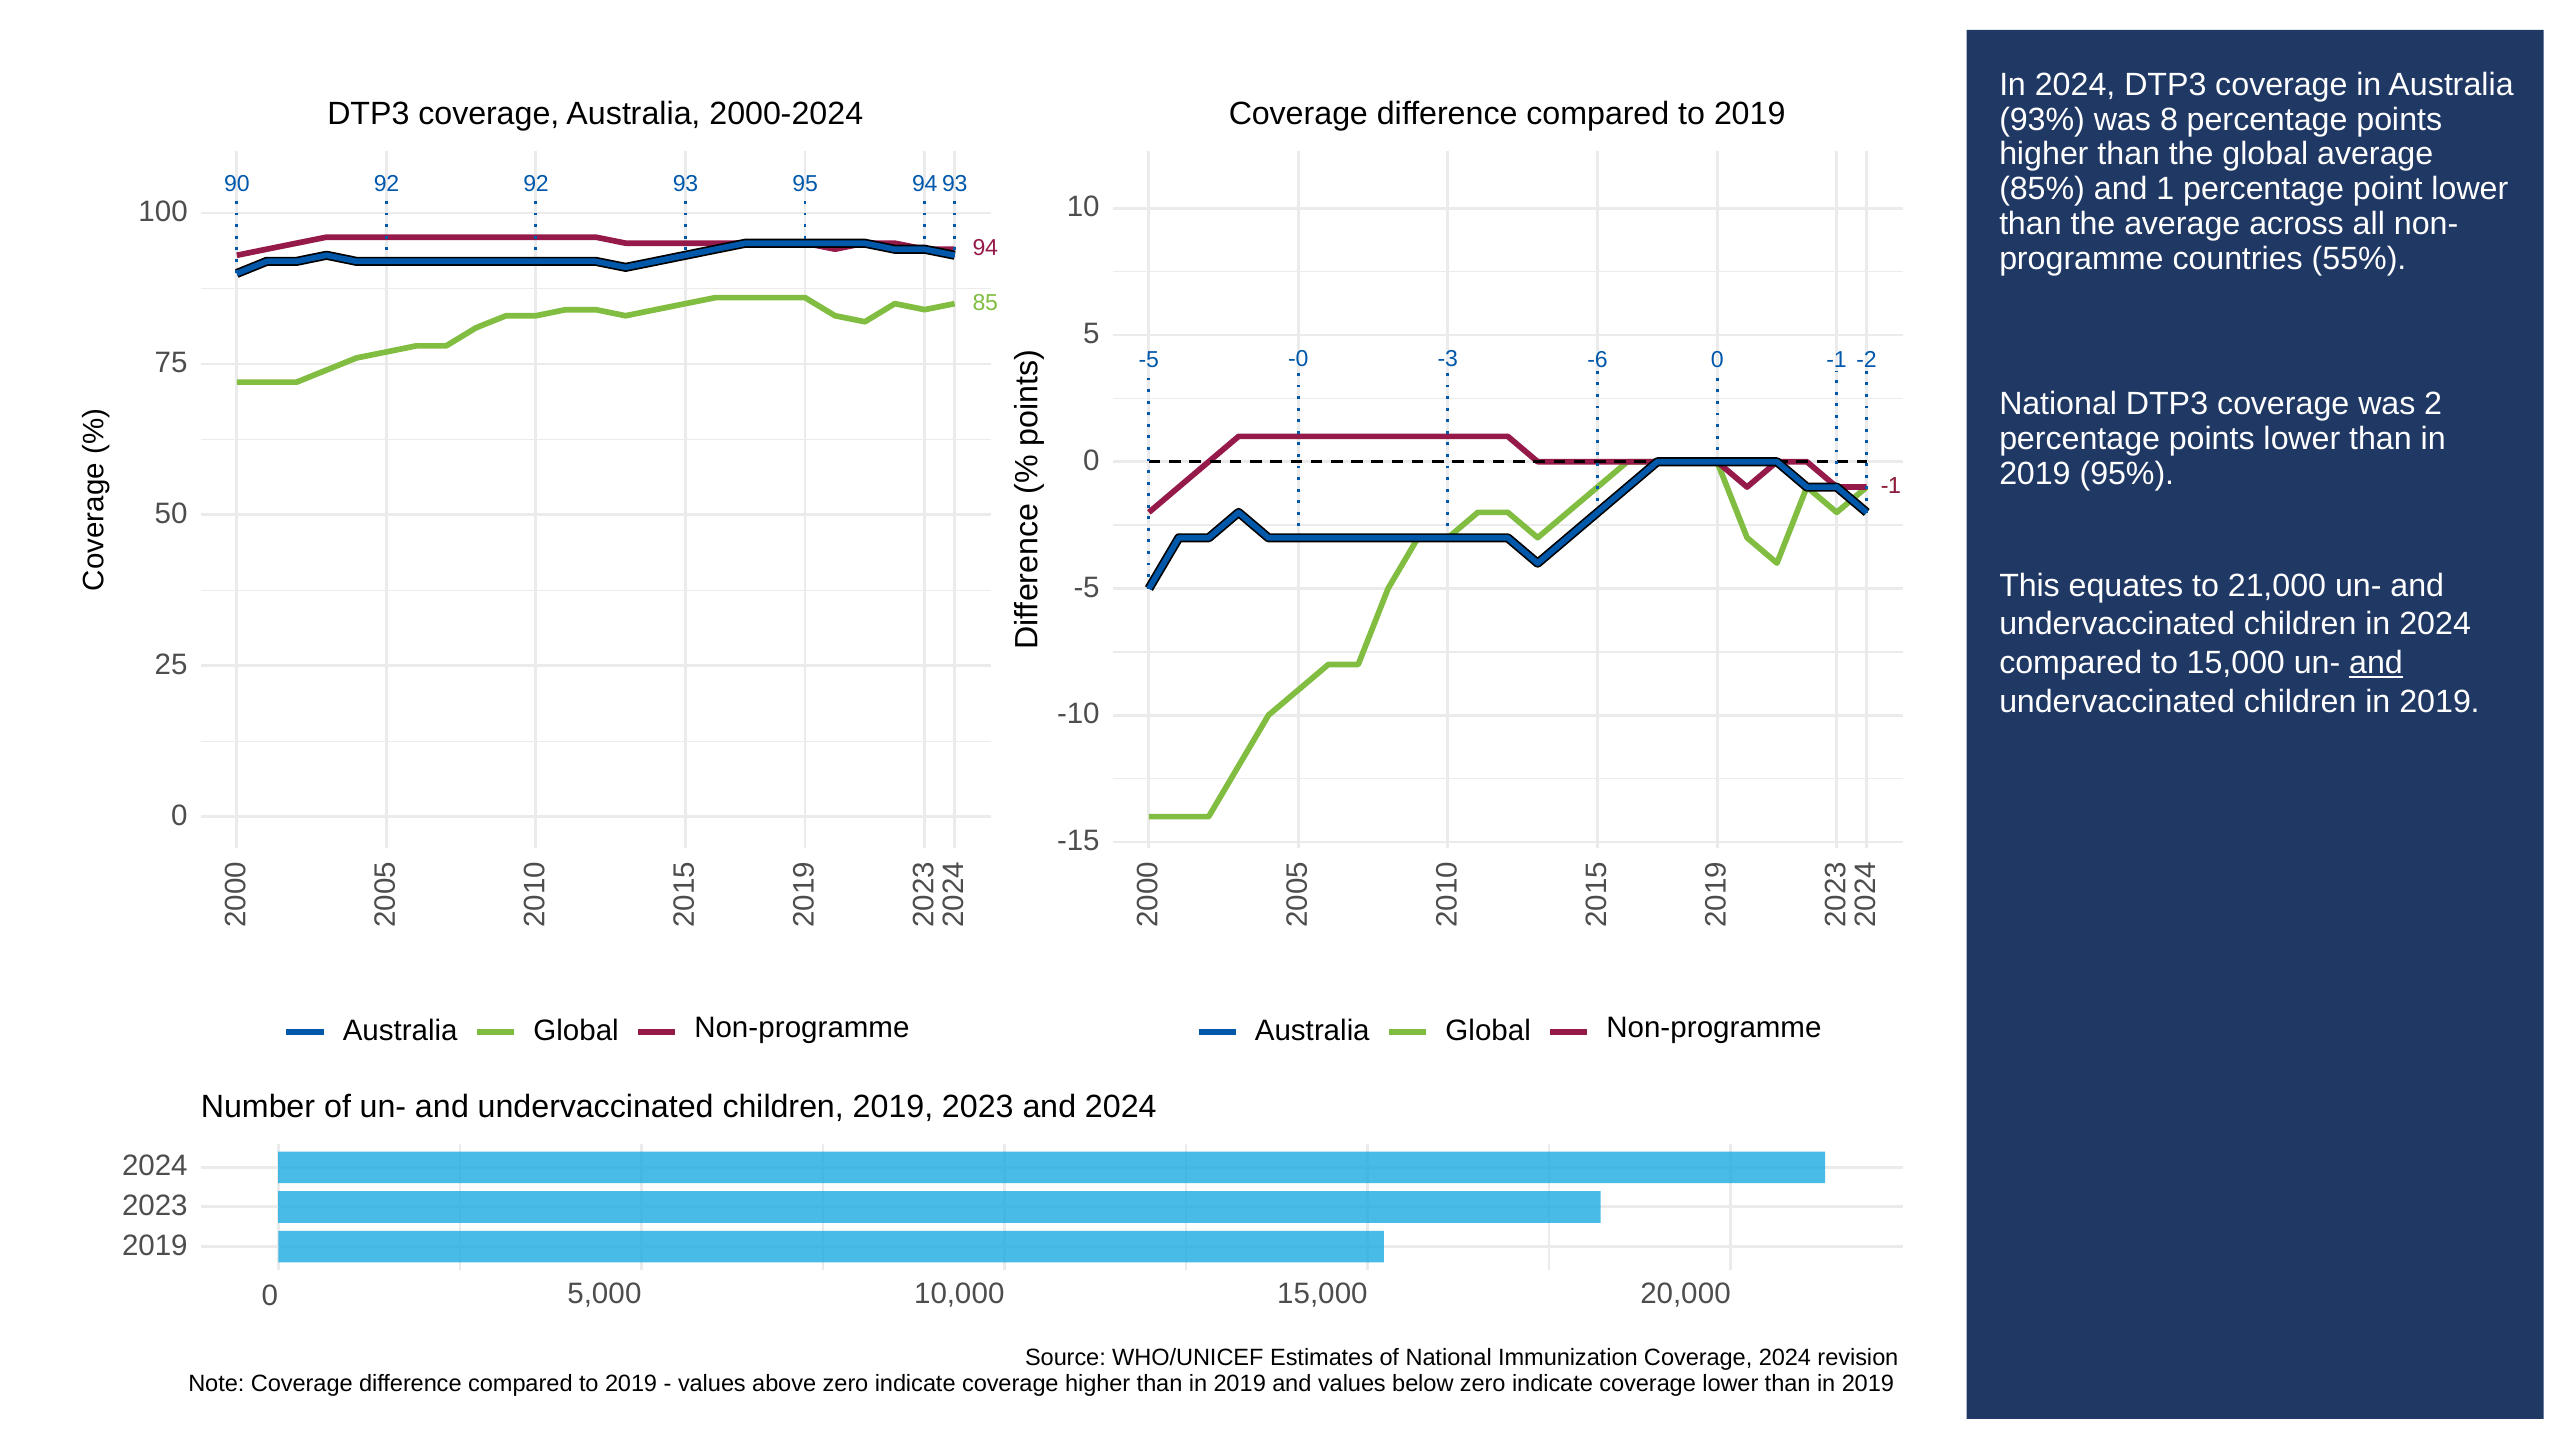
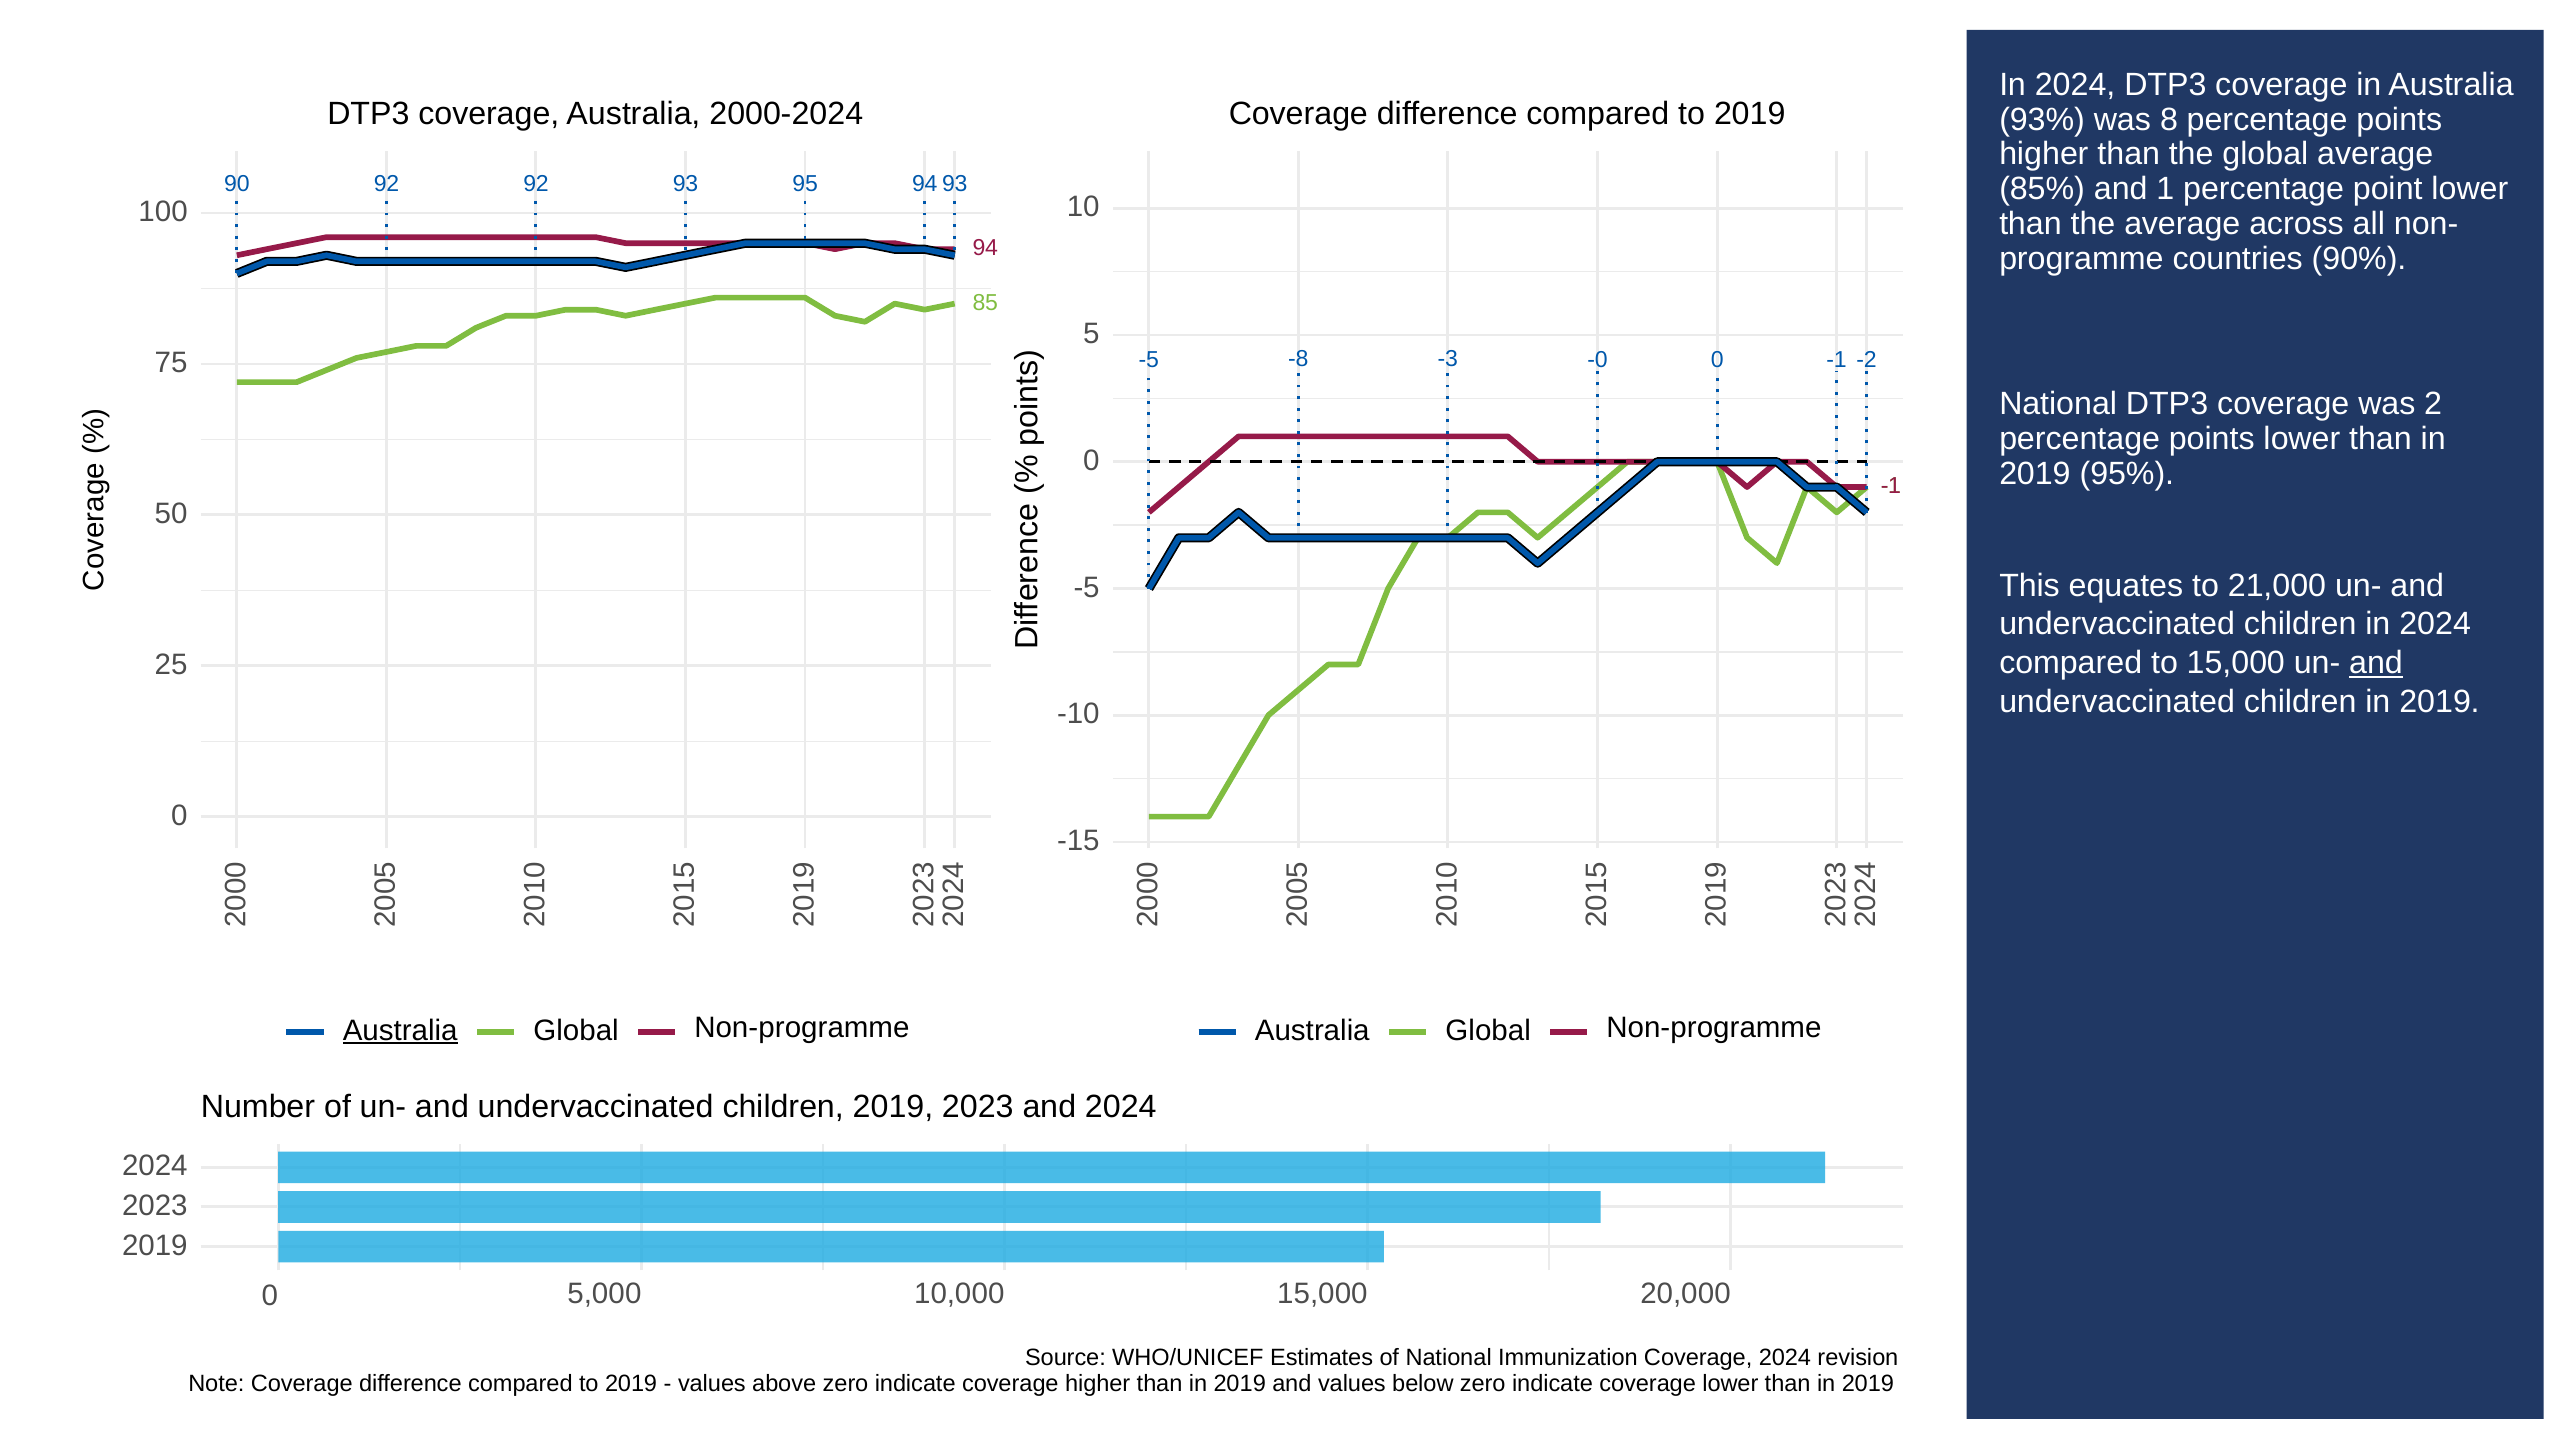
55%: 55% -> 90% (2359, 258)
-0: -0 -> -8 (1298, 359)
-6: -6 -> -0 (1597, 359)
Australia underline: none -> present (400, 1031)
